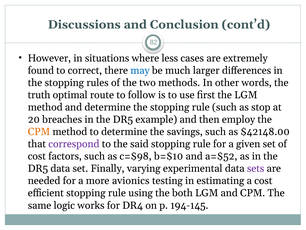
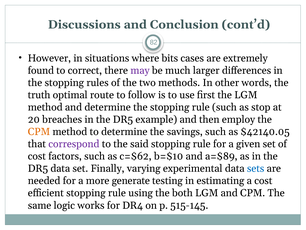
less: less -> bits (170, 58)
may colour: blue -> purple (140, 70)
$42148.00: $42148.00 -> $42140.05 (265, 131)
c=$98: c=$98 -> c=$62 (136, 156)
a=$52: a=$52 -> a=$89 (221, 156)
sets colour: purple -> blue (256, 168)
avionics: avionics -> generate (131, 180)
194-145: 194-145 -> 515-145 (189, 205)
